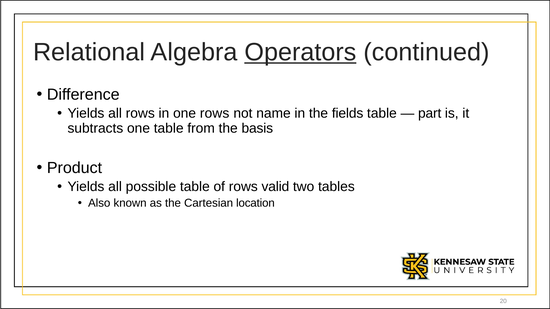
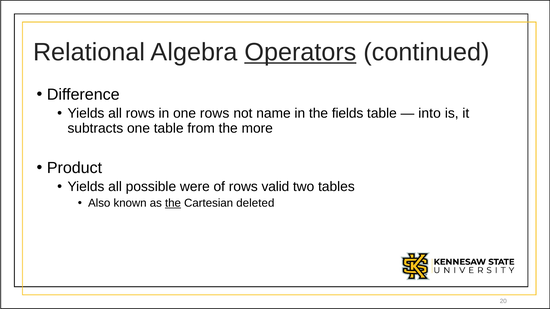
part: part -> into (430, 114)
basis: basis -> more (257, 128)
possible table: table -> were (195, 187)
the underline: none -> present (173, 203)
location: location -> deleted (255, 203)
